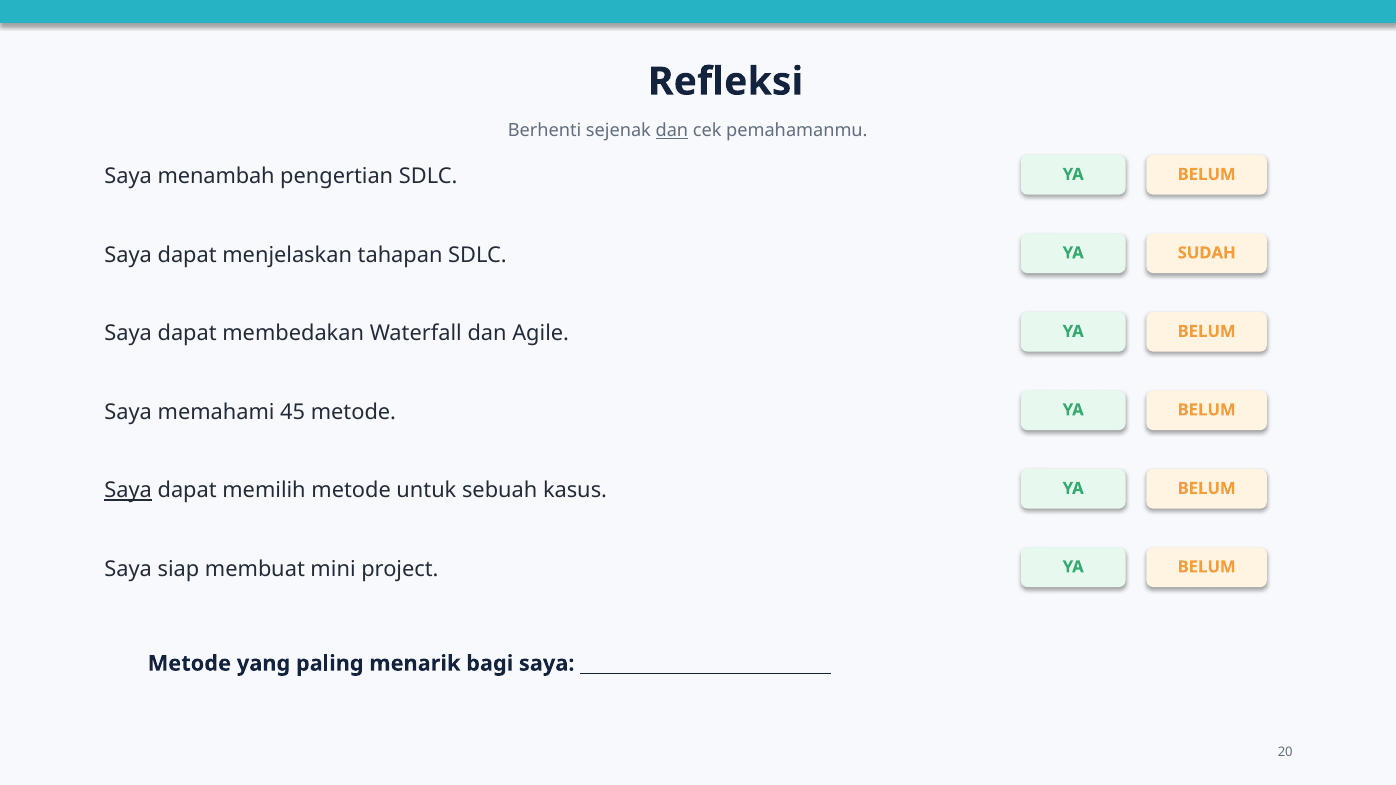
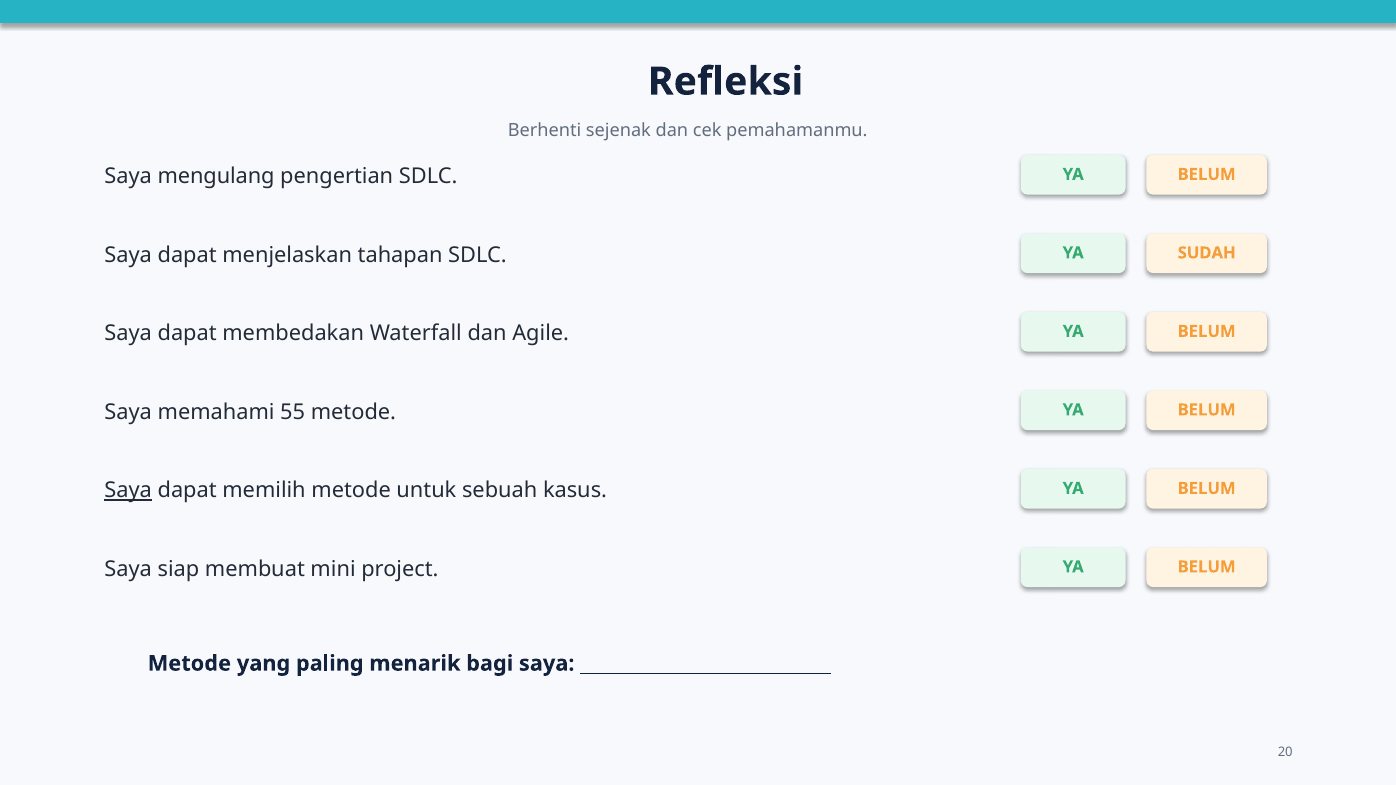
dan underline: present -> none (672, 130)
menambah: menambah -> mengulang (216, 177)
45: 45 -> 55 (293, 412)
